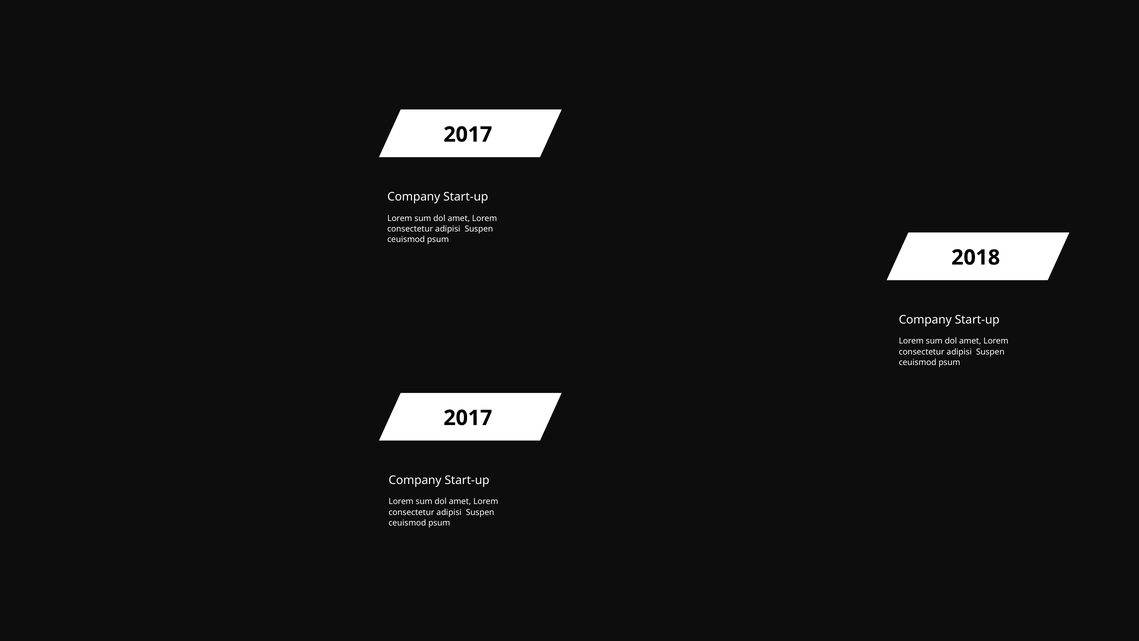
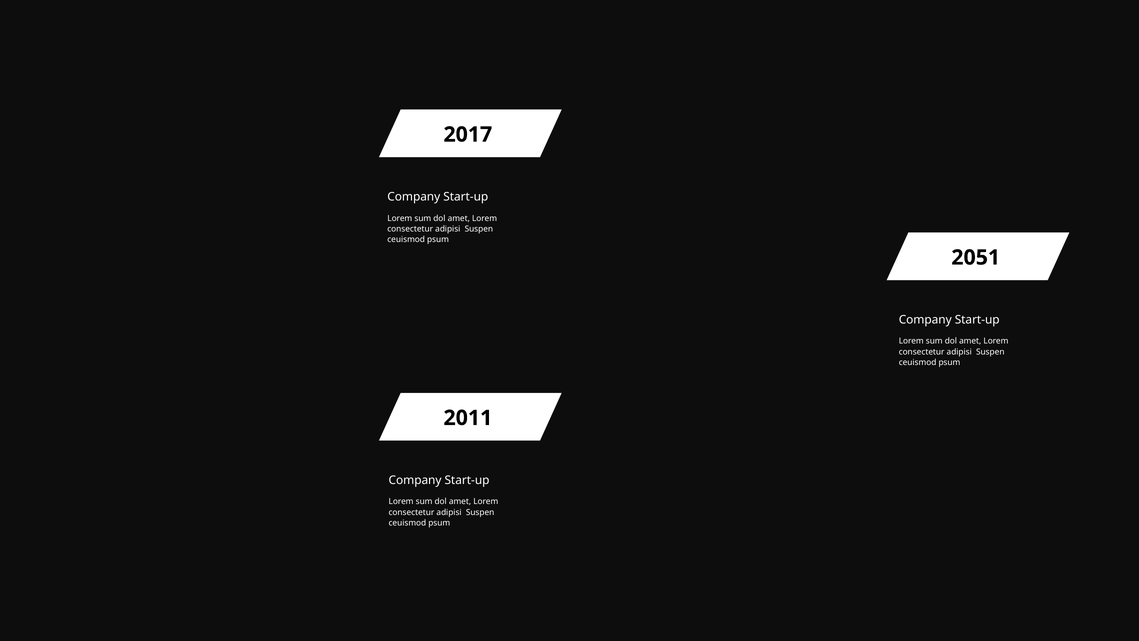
2018: 2018 -> 2051 (976, 257)
2017: 2017 -> 2011 (468, 418)
